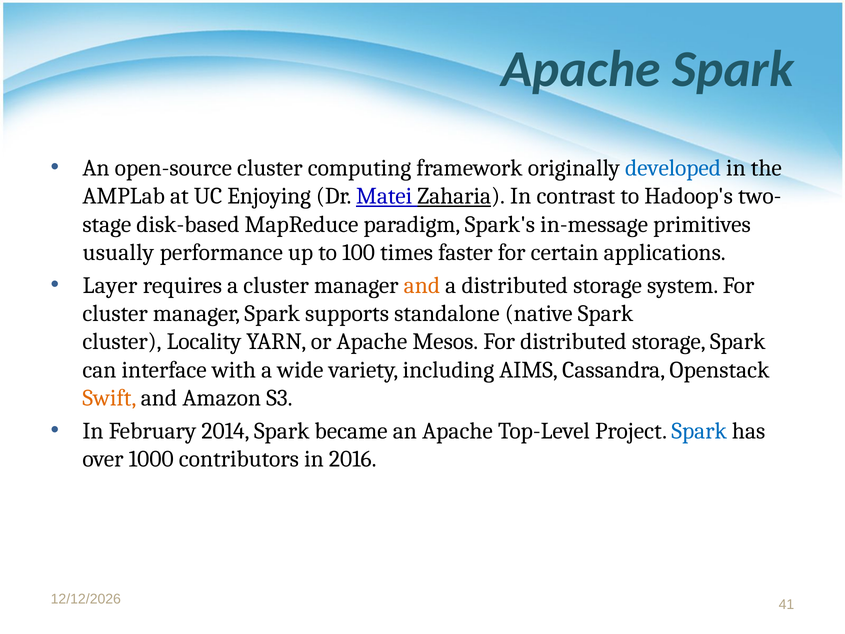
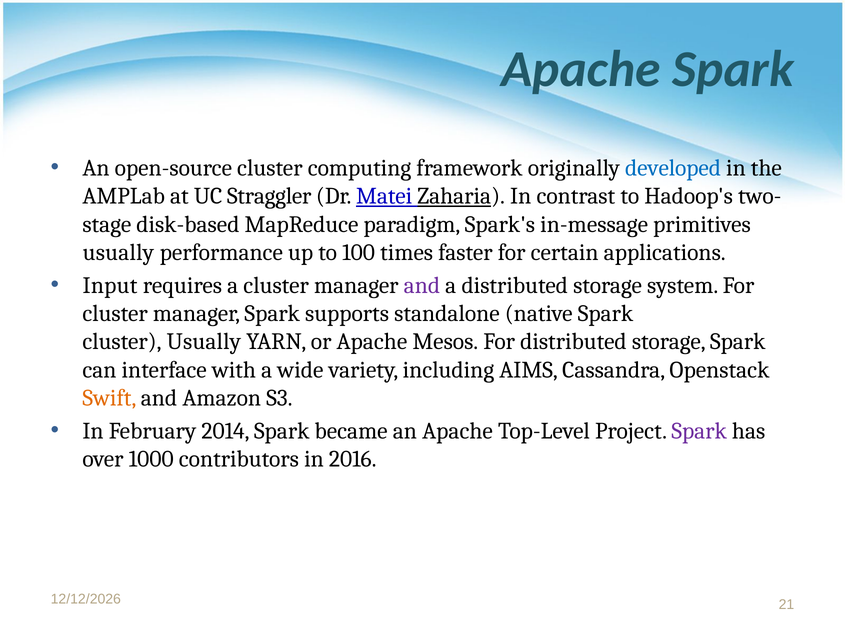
Enjoying: Enjoying -> Straggler (269, 196)
Layer: Layer -> Input (110, 285)
and colour: orange -> purple (422, 285)
cluster Locality: Locality -> Usually (204, 342)
Spark colour: blue -> purple (699, 431)
41: 41 -> 21 (786, 604)
